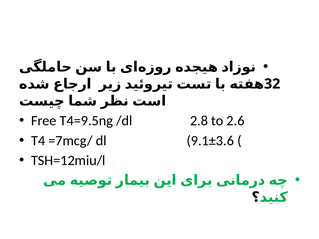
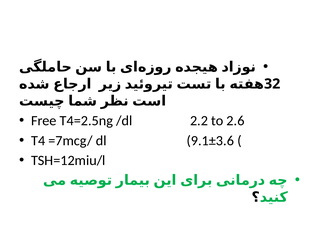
T4=9.5ng: T4=9.5ng -> T4=2.5ng (86, 121)
2.8: 2.8 -> 2.2 (199, 121)
